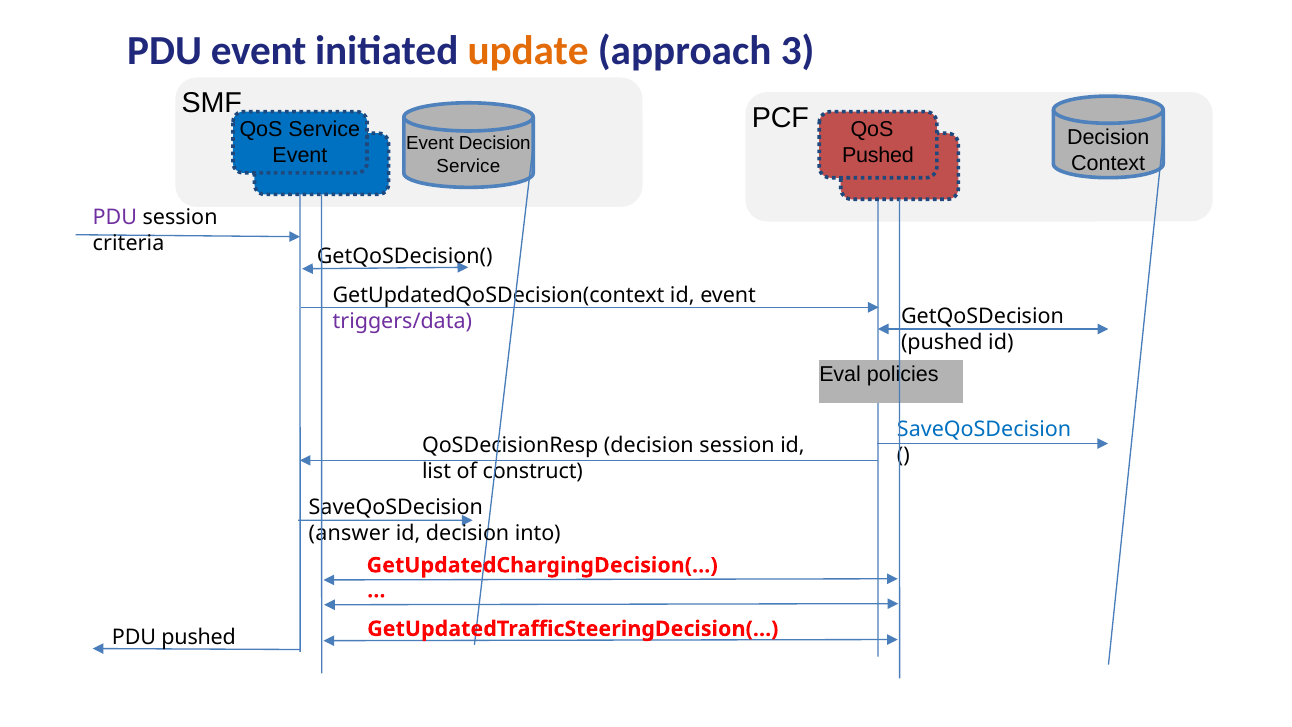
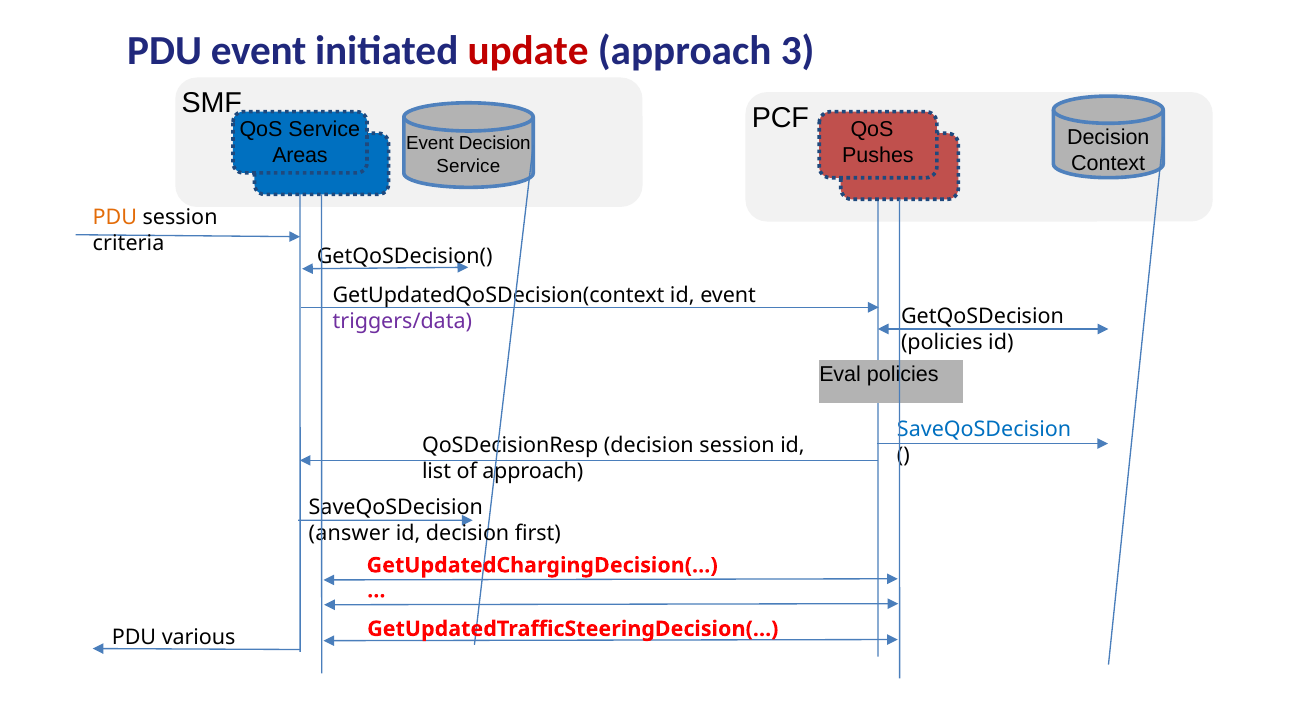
update colour: orange -> red (528, 51)
Event: Event -> Areas (300, 155)
Pushed: Pushed -> Pushes (878, 155)
PDU colour: purple -> orange (115, 217)
pushed: pushed -> policies (942, 342)
of construct: construct -> approach (533, 471)
into: into -> first (538, 533)
PDU pushed: pushed -> various (199, 637)
